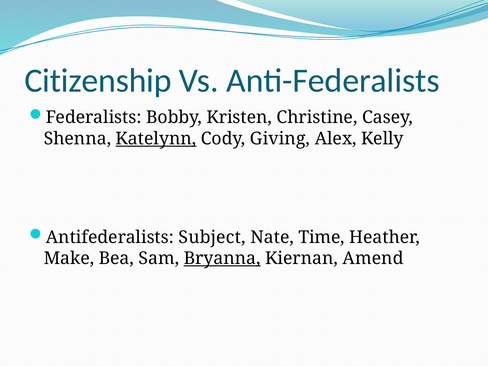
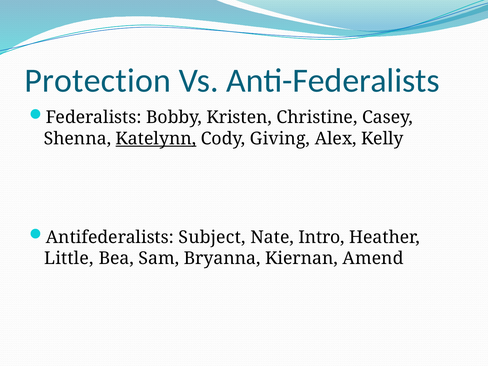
Citizenship: Citizenship -> Protection (98, 81)
Time: Time -> Intro (322, 237)
Make: Make -> Little (69, 258)
Bryanna underline: present -> none (222, 258)
